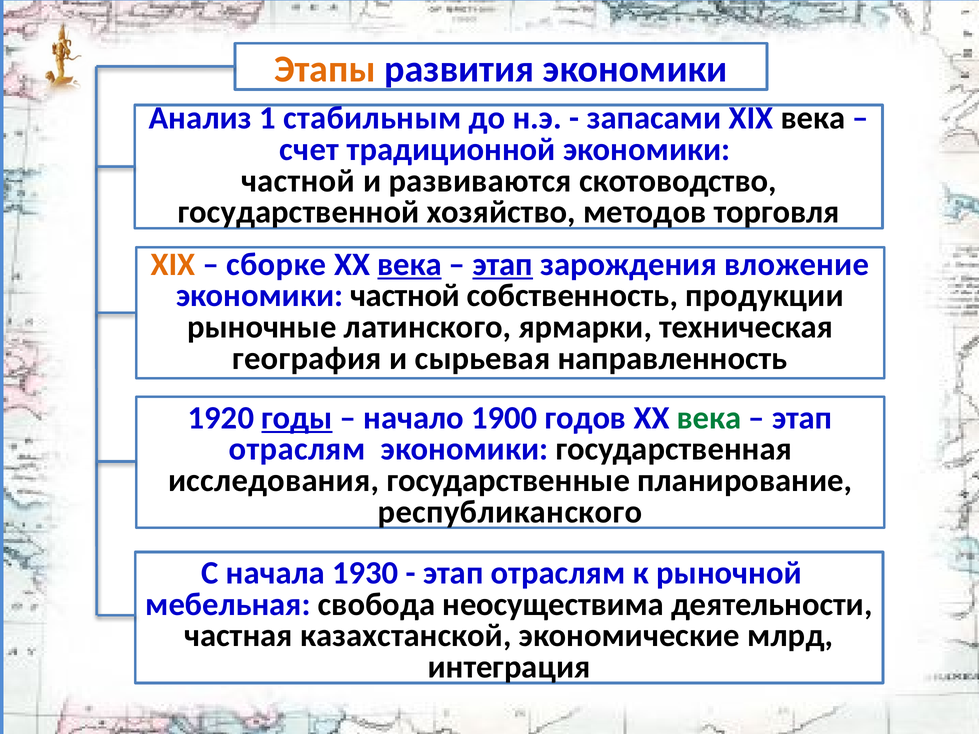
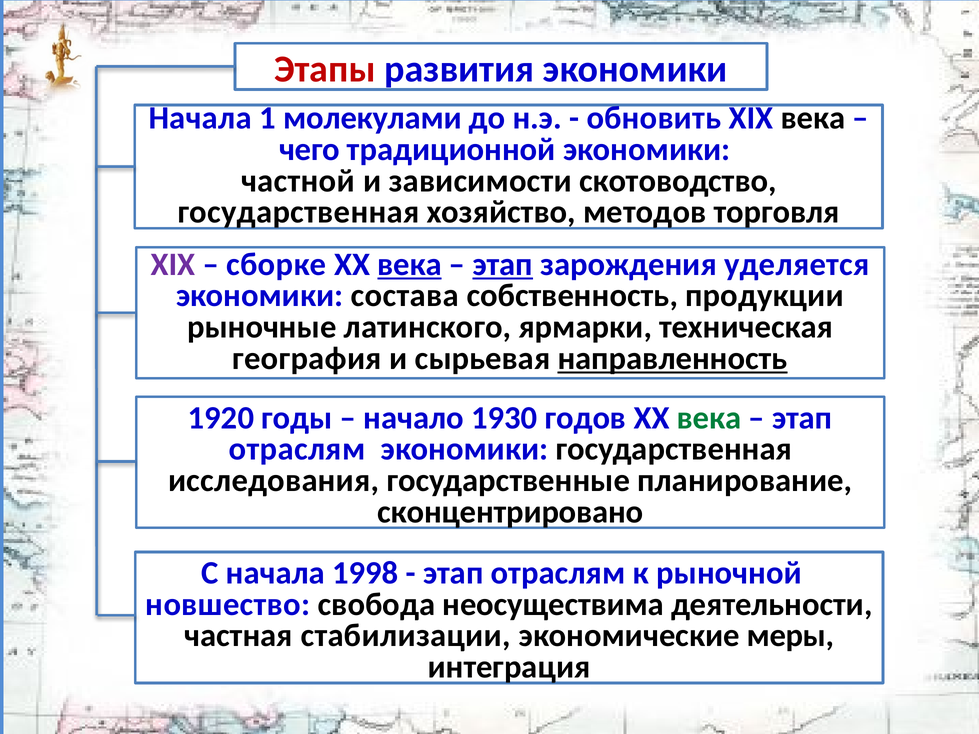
Этапы colour: orange -> red (325, 69)
Анализ: Анализ -> Начала (200, 118)
стабильным: стабильным -> молекулами (373, 118)
запасами: запасами -> обновить (654, 118)
счет: счет -> чего (310, 150)
развиваются: развиваются -> зависимости (480, 181)
государственной: государственной -> государственная (299, 212)
XIX colour: orange -> purple (173, 264)
вложение: вложение -> уделяется (797, 264)
частной: частной -> состава (405, 296)
направленность underline: none -> present (673, 358)
годы underline: present -> none (297, 418)
1900: 1900 -> 1930 (504, 418)
республиканского: республиканского -> сконцентрировано (510, 512)
1930: 1930 -> 1998 (365, 573)
мебельная: мебельная -> новшество (228, 605)
казахстанской: казахстанской -> стабилизации (406, 636)
млрд: млрд -> меры (790, 636)
